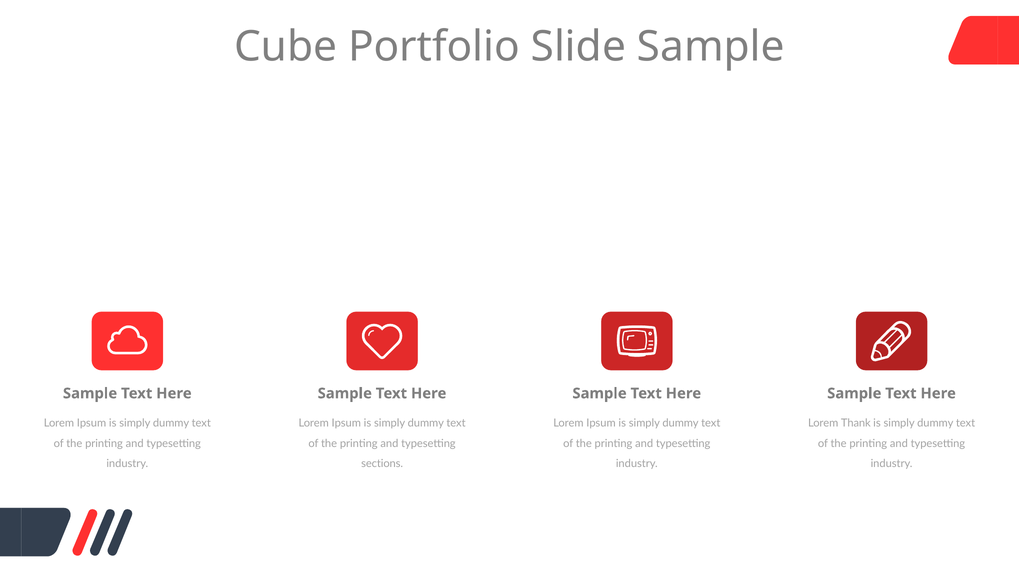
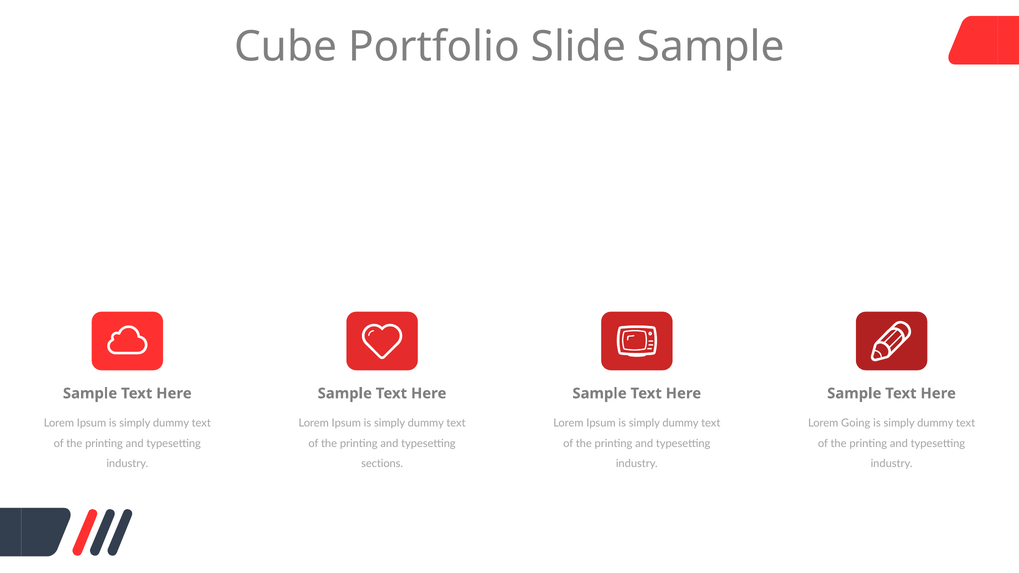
Thank: Thank -> Going (856, 423)
